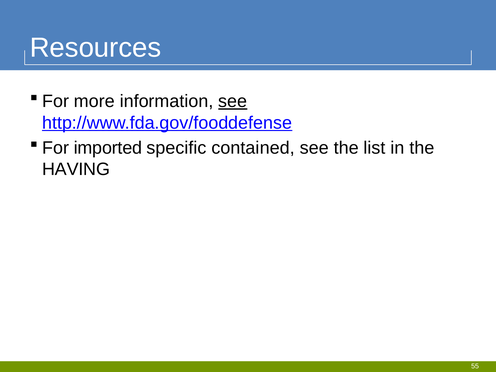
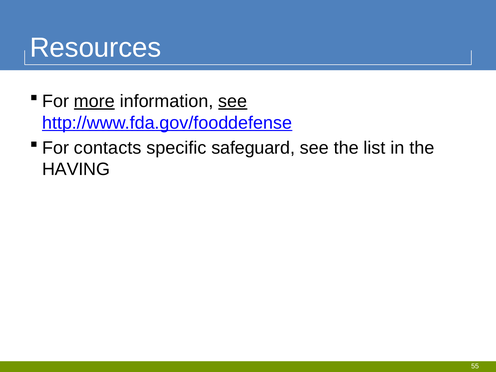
more underline: none -> present (94, 101)
imported: imported -> contacts (108, 148)
contained: contained -> safeguard (253, 148)
